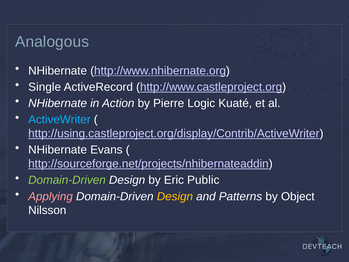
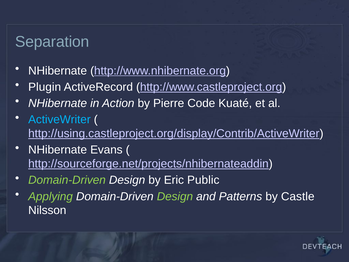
Analogous: Analogous -> Separation (52, 42)
Single: Single -> Plugin (45, 87)
Logic: Logic -> Code (201, 103)
Applying colour: pink -> light green (51, 196)
Design colour: yellow -> light green (175, 196)
Object: Object -> Castle (298, 196)
